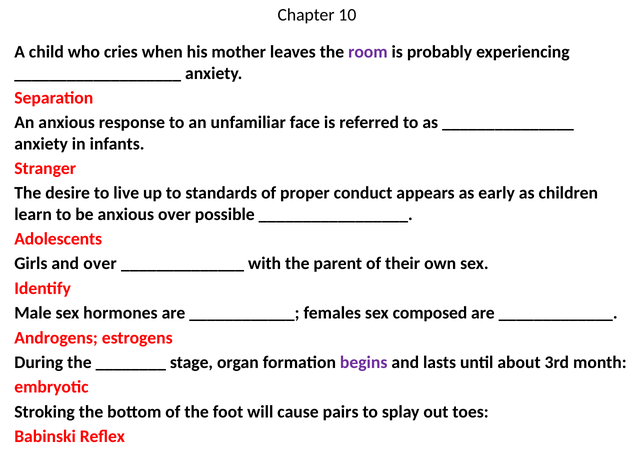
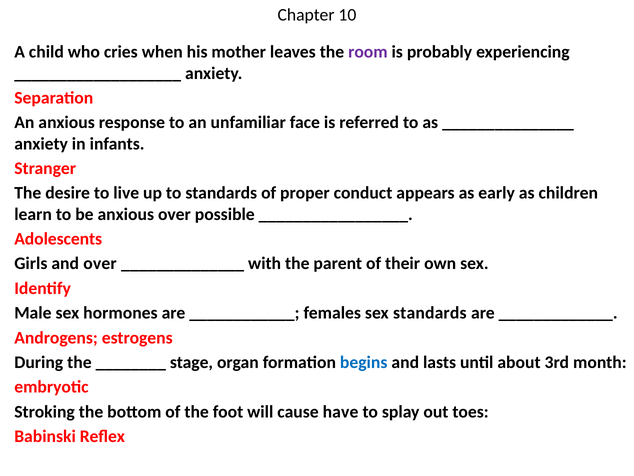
sex composed: composed -> standards (430, 313)
begins colour: purple -> blue (364, 362)
pairs: pairs -> have (341, 411)
